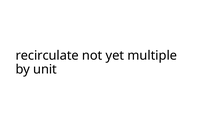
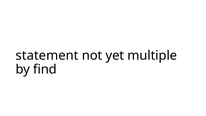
recirculate: recirculate -> statement (47, 55)
unit: unit -> find (45, 69)
